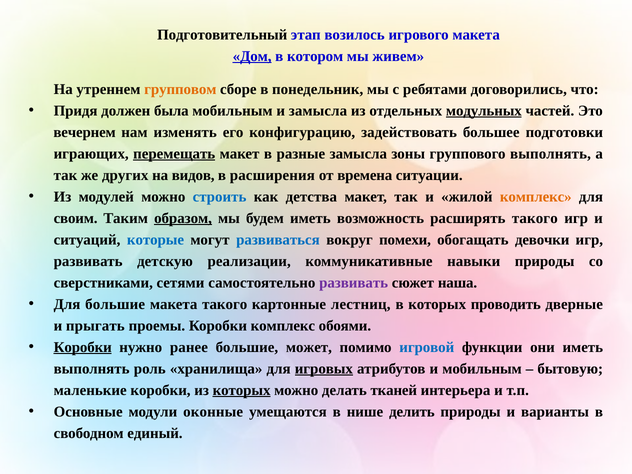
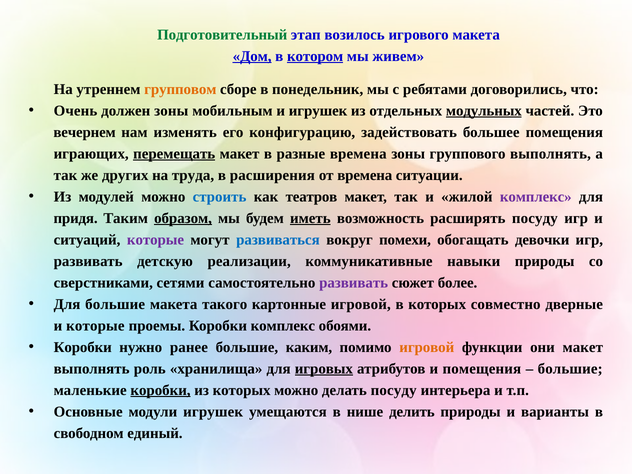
Подготовительный colour: black -> green (222, 35)
котором underline: none -> present (315, 56)
Придя: Придя -> Очень (76, 111)
должен была: была -> зоны (171, 111)
и замысла: замысла -> игрушек (318, 111)
большее подготовки: подготовки -> помещения (564, 132)
разные замысла: замысла -> времена (358, 154)
видов: видов -> труда (193, 175)
детства: детства -> театров (311, 197)
комплекс colour: orange -> purple (536, 197)
своим: своим -> придя (76, 218)
иметь underline: none -> present (310, 218)
расширять такого: такого -> посуду (535, 218)
которые colour: blue -> purple (156, 240)
наша: наша -> более (458, 283)
картонные лестниц: лестниц -> игровой (361, 304)
проводить: проводить -> совместно (506, 304)
и прыгать: прыгать -> которые (95, 326)
Коробки underline: present -> none (83, 347)
может: может -> каким (309, 347)
игровой colour: blue -> orange (427, 347)
они иметь: иметь -> макет (583, 347)
и мобильным: мобильным -> помещения (482, 369)
бытовую: бытовую -> большие (570, 369)
коробки underline: none -> present (161, 390)
которых underline: present -> none (242, 390)
делать тканей: тканей -> посуду (394, 390)
модули оконные: оконные -> игрушек (213, 412)
